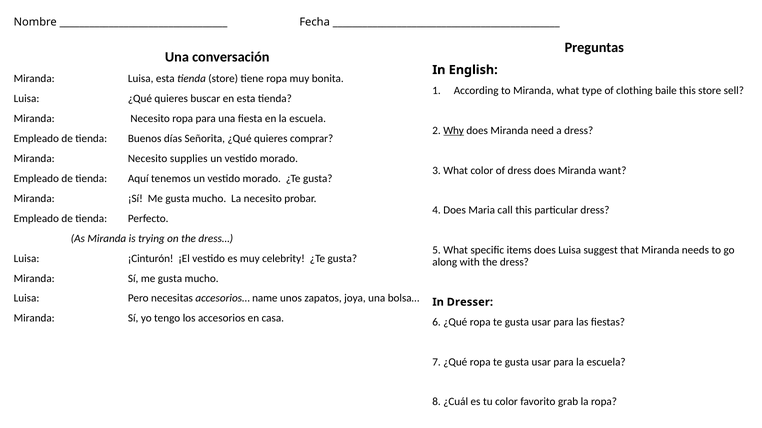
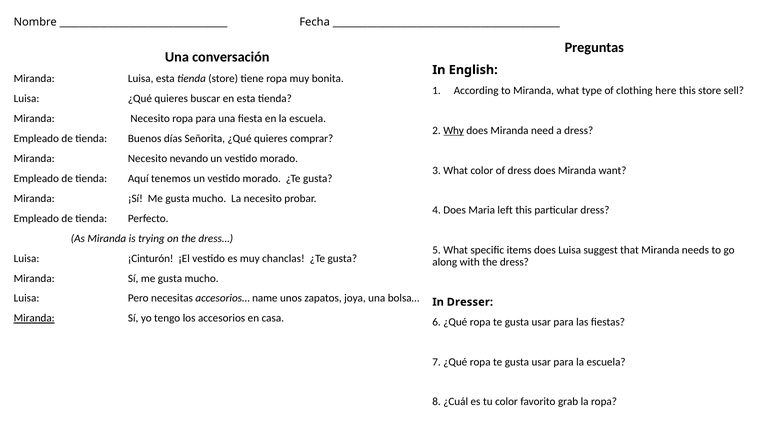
baile: baile -> here (666, 91)
supplies: supplies -> nevando (189, 159)
call: call -> left (505, 211)
celebrity: celebrity -> chanclas (283, 259)
Miranda underline: none -> present (34, 319)
